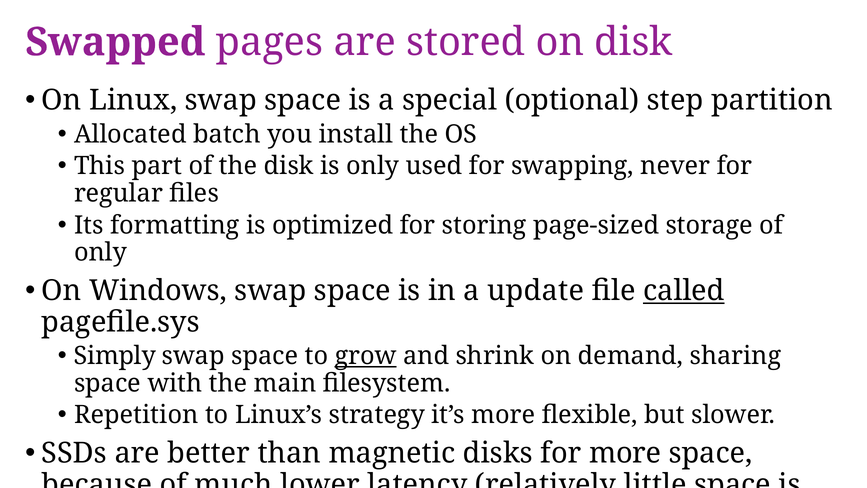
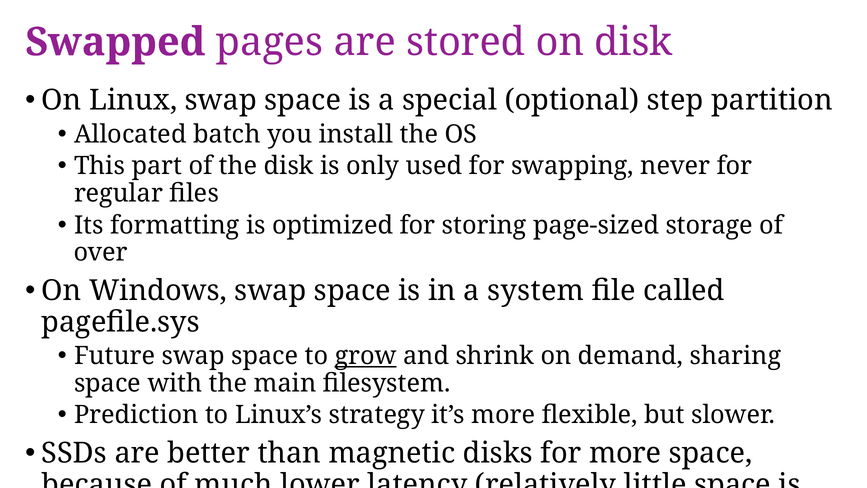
only: only -> over (101, 252)
update: update -> system (536, 291)
called underline: present -> none (684, 291)
Simply: Simply -> Future (115, 356)
Repetition: Repetition -> Prediction (136, 415)
